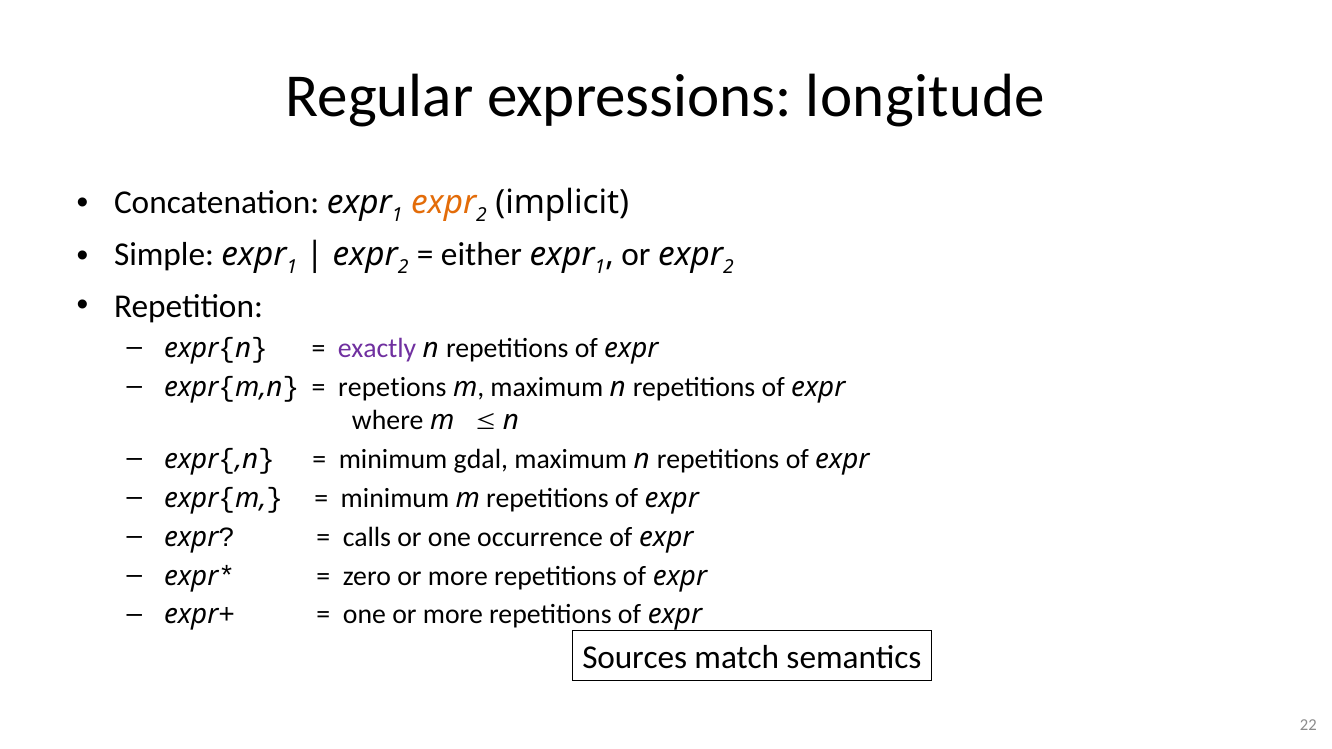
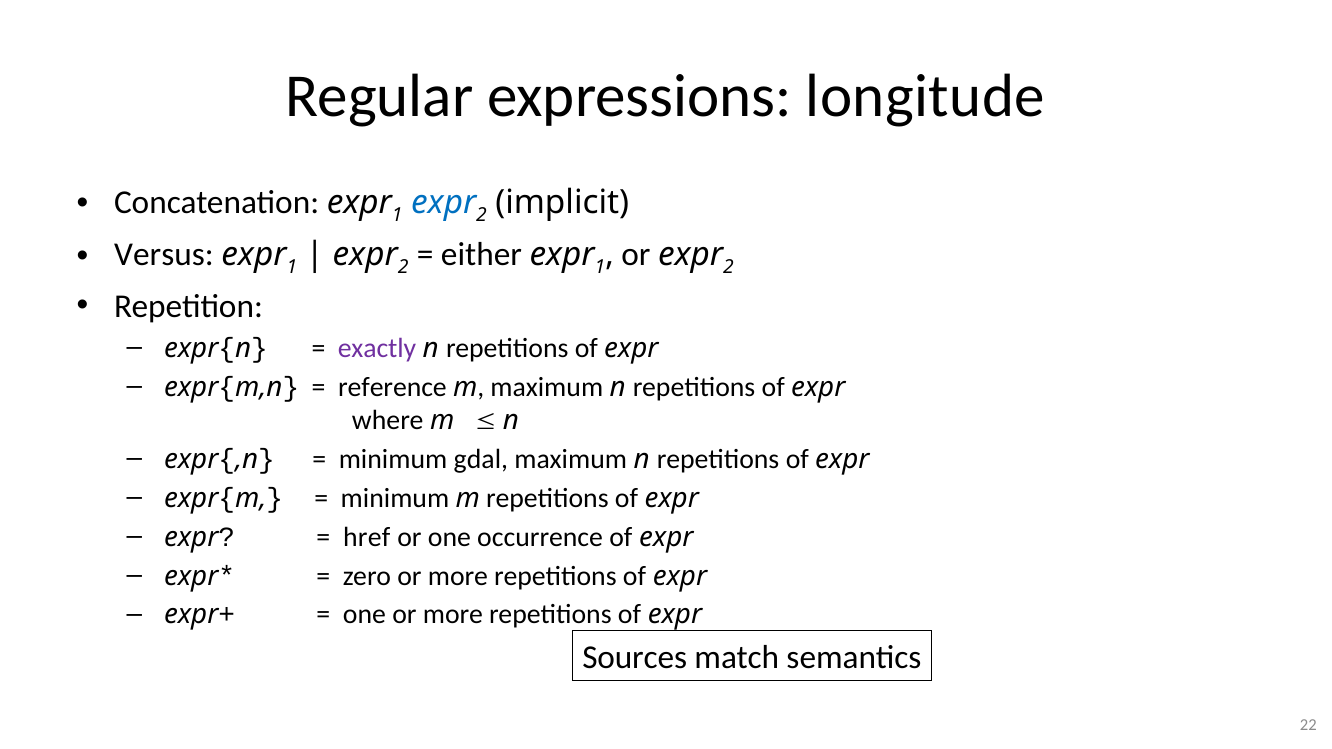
expr colour: orange -> blue (444, 202)
Simple: Simple -> Versus (164, 254)
repetions: repetions -> reference (392, 387)
calls: calls -> href (367, 537)
